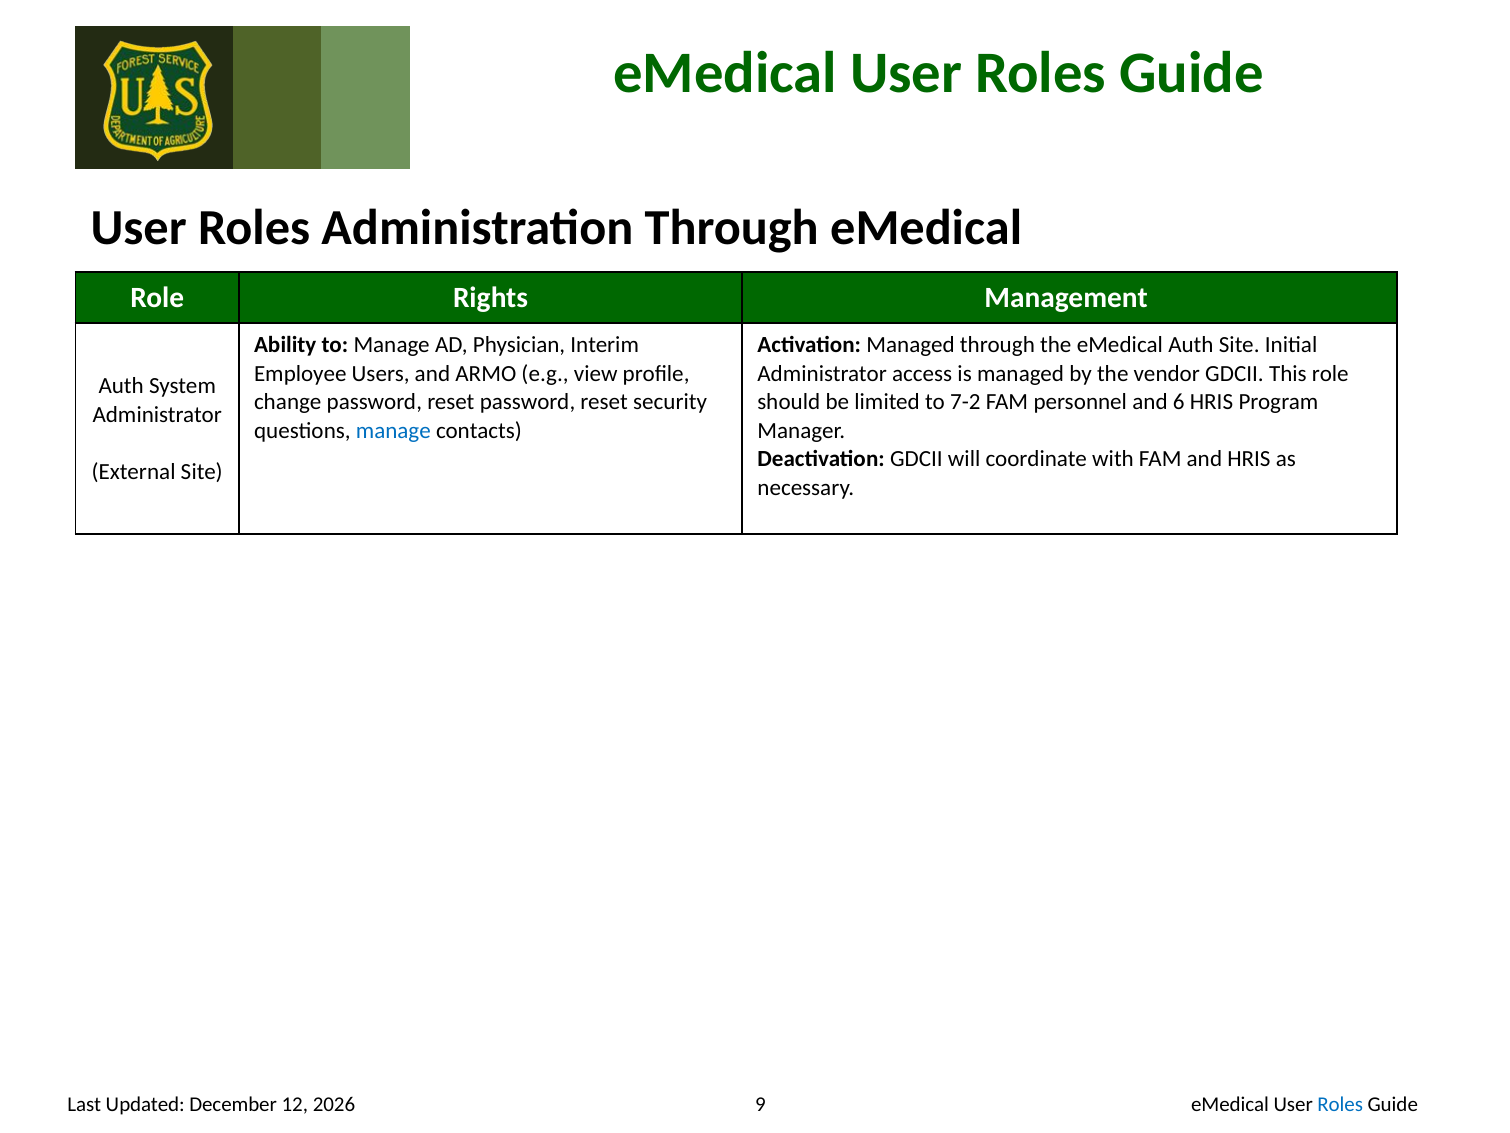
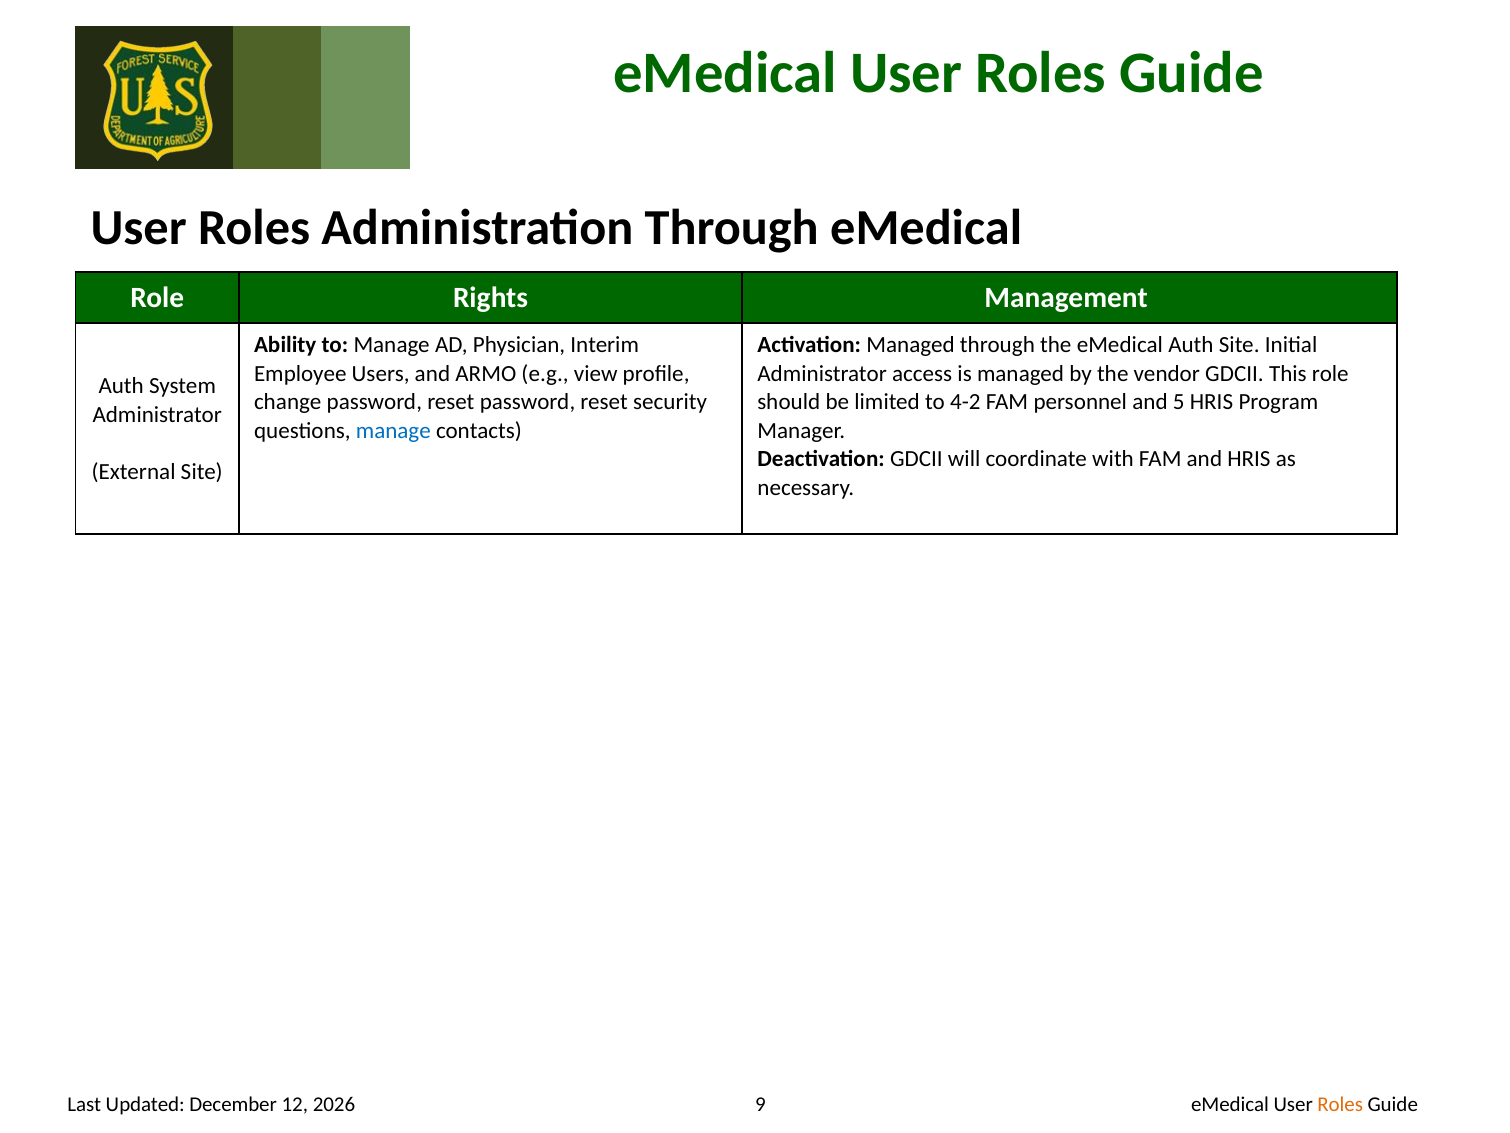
7-2: 7-2 -> 4-2 (965, 402)
6: 6 -> 5 (1179, 402)
Roles colour: blue -> orange (1340, 1104)
